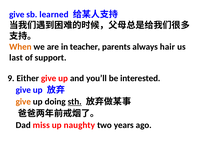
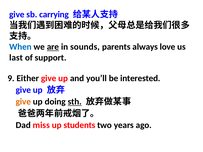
learned: learned -> carrying (54, 14)
When colour: orange -> blue (20, 47)
are underline: none -> present (53, 47)
teacher: teacher -> sounds (85, 47)
hair: hair -> love (168, 47)
naughty: naughty -> students (79, 125)
